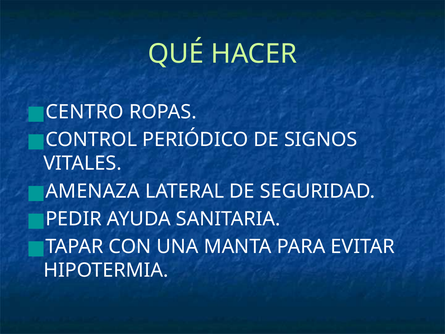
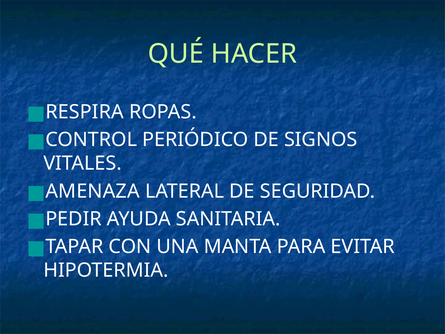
CENTRO: CENTRO -> RESPIRA (85, 112)
